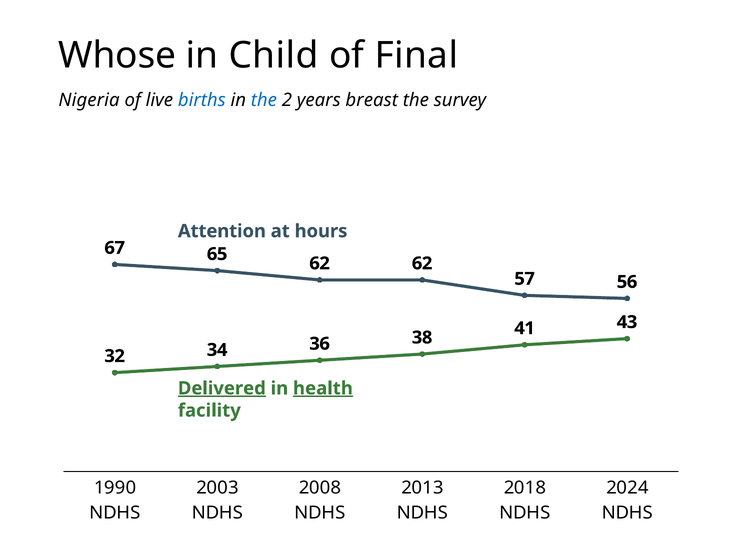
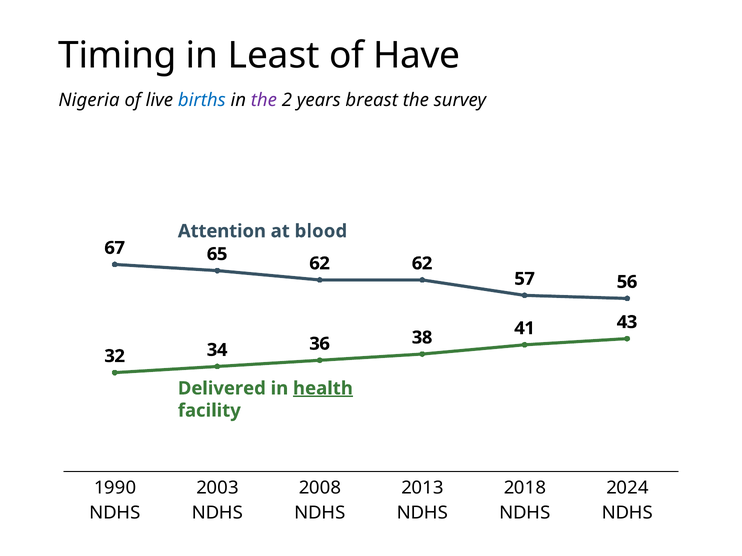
Whose: Whose -> Timing (117, 55)
Child: Child -> Least (274, 55)
Final: Final -> Have (417, 55)
the colour: blue -> purple (264, 100)
hours: hours -> blood (321, 231)
Delivered underline: present -> none (222, 389)
